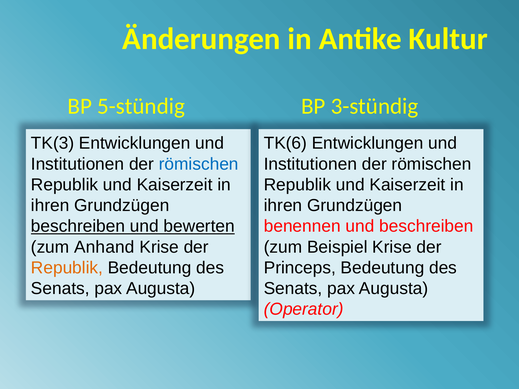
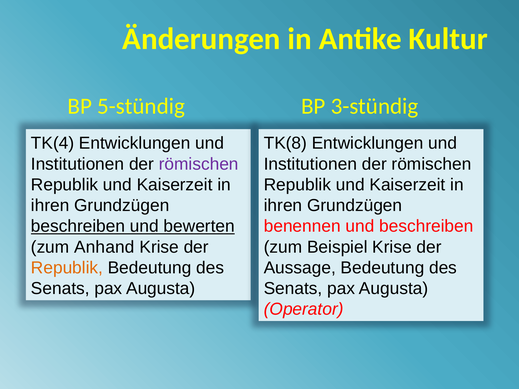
TK(3: TK(3 -> TK(4 (53, 143)
TK(6: TK(6 -> TK(8 (285, 143)
römischen colour: blue -> purple (199, 164)
Princeps: Princeps -> Aussage (300, 268)
